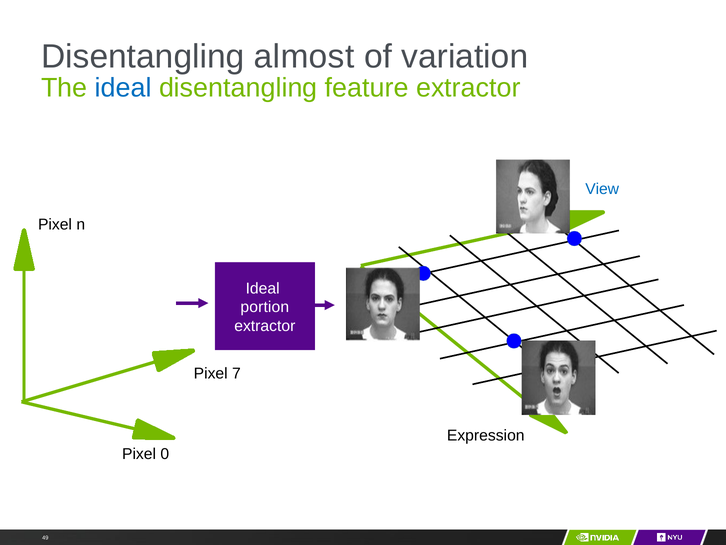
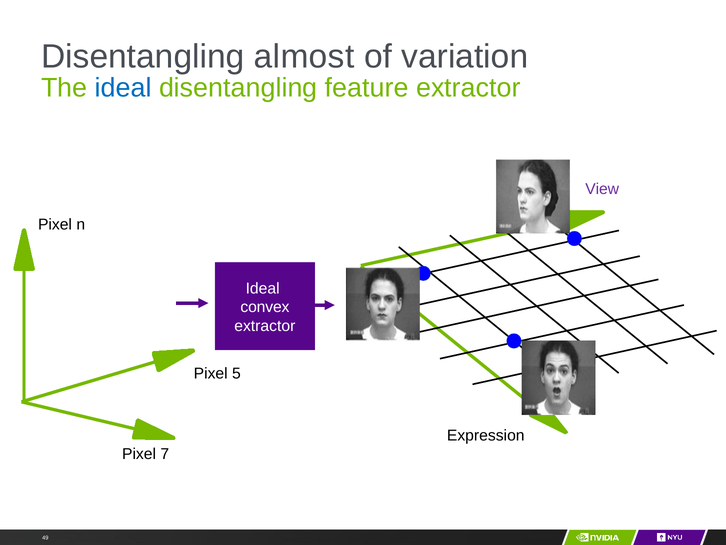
View colour: blue -> purple (602, 189)
portion: portion -> convex (265, 307)
7: 7 -> 5 (236, 373)
0: 0 -> 7 (165, 453)
